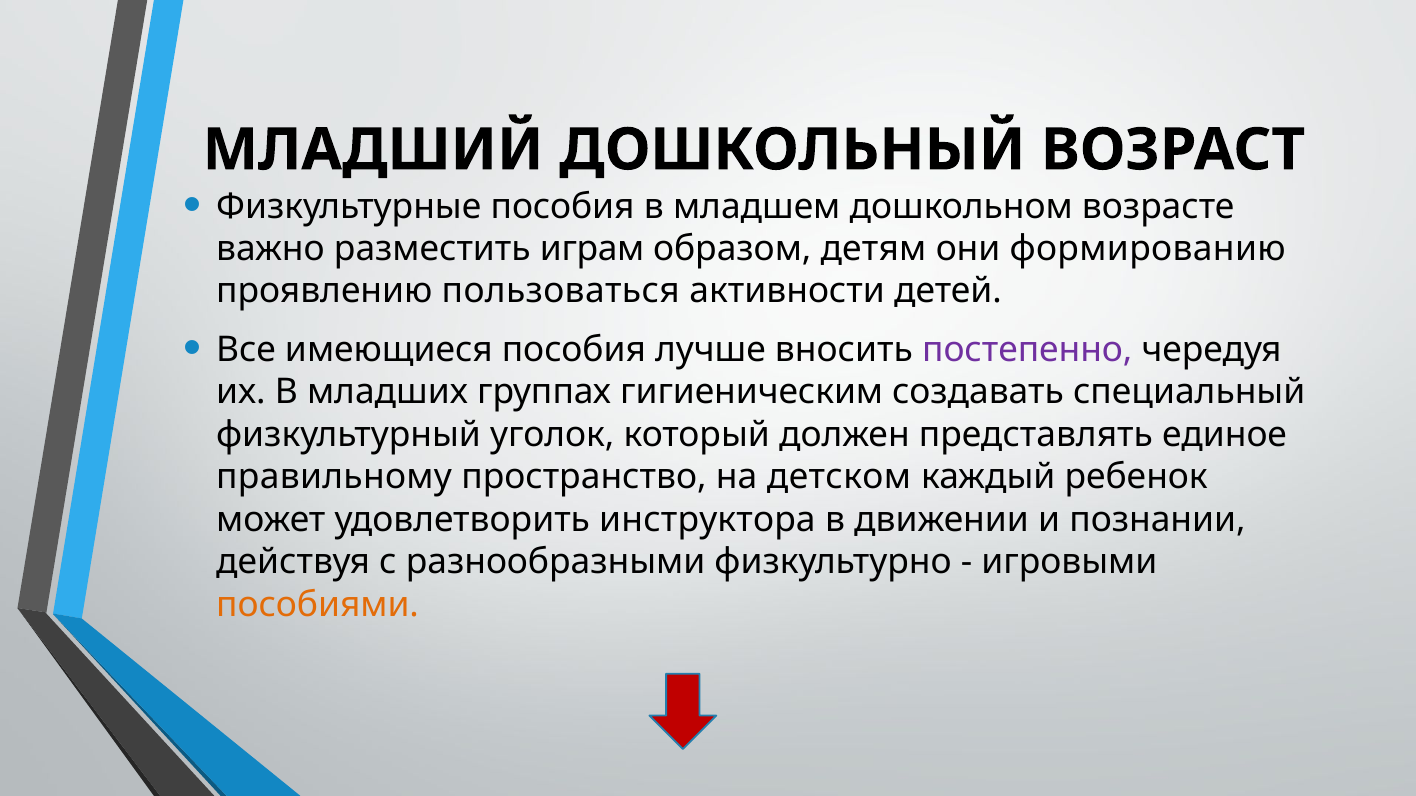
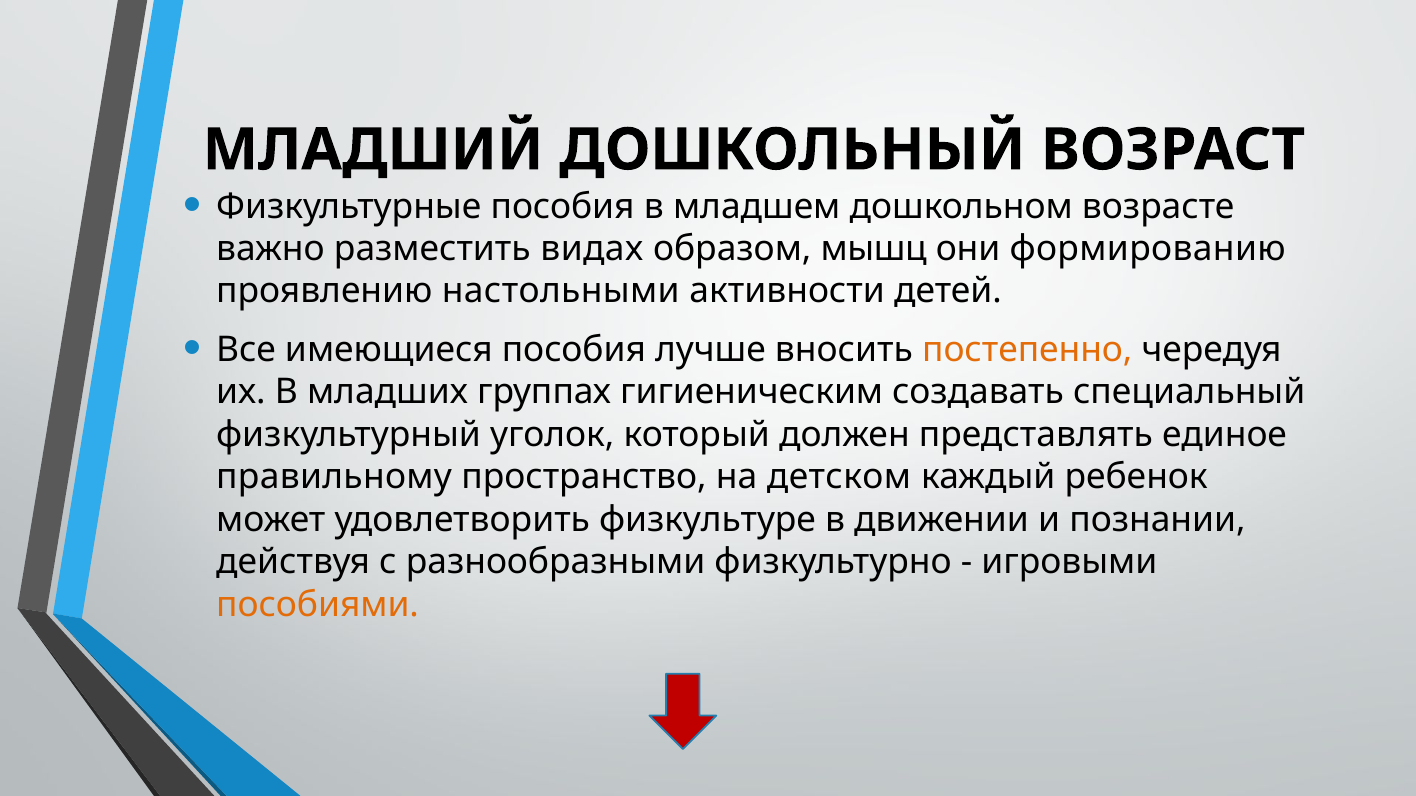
играм: играм -> видах (592, 249)
детям: детям -> мышц (874, 249)
пользоваться: пользоваться -> настольными (561, 291)
постепенно colour: purple -> orange (1027, 350)
инструктора: инструктора -> физкультуре (708, 520)
